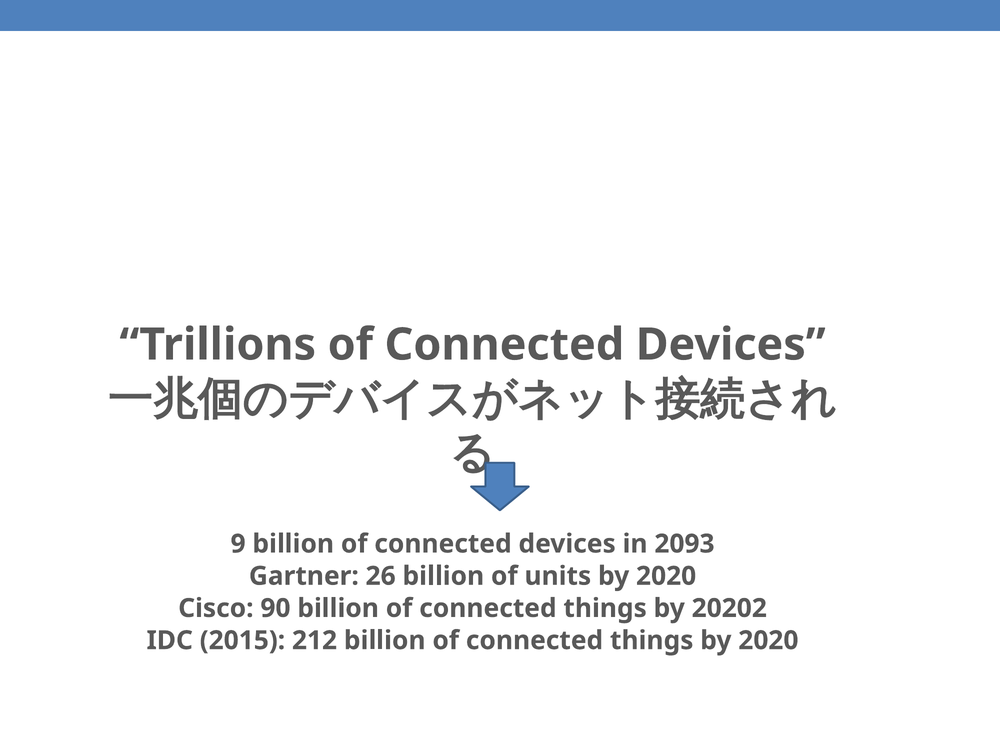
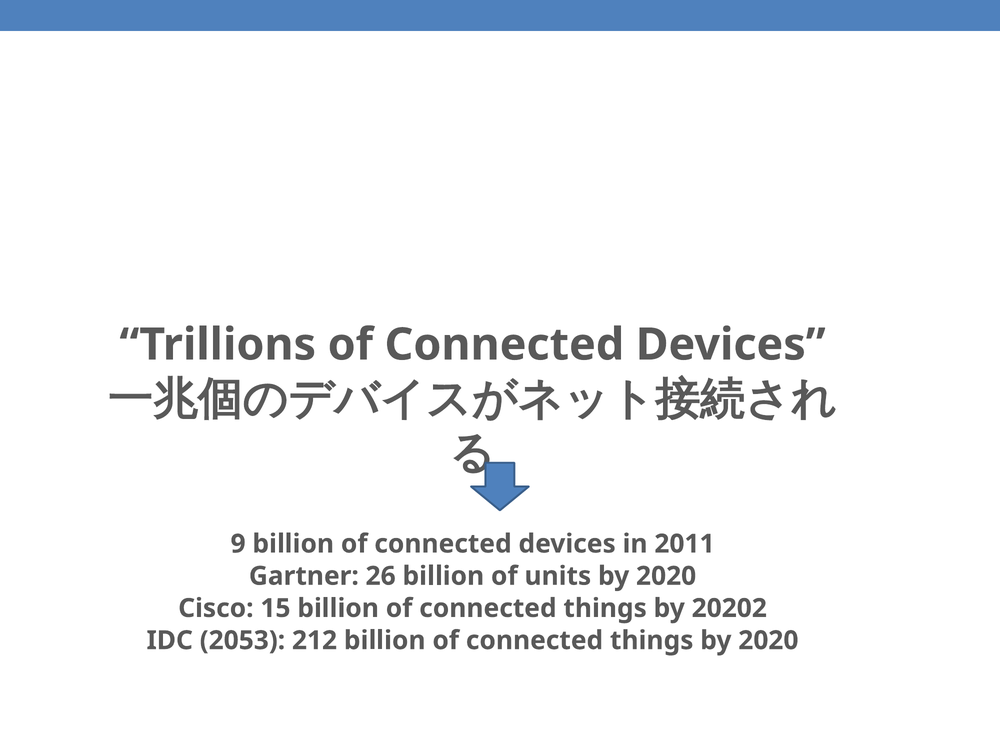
2093: 2093 -> 2011 (684, 544)
90: 90 -> 15 (275, 608)
2015: 2015 -> 2053 (242, 641)
